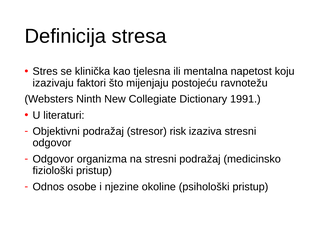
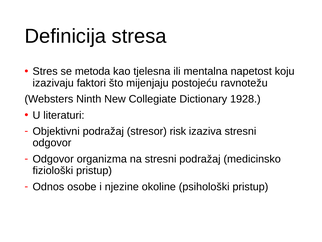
klinička: klinička -> metoda (93, 71)
1991: 1991 -> 1928 (245, 99)
